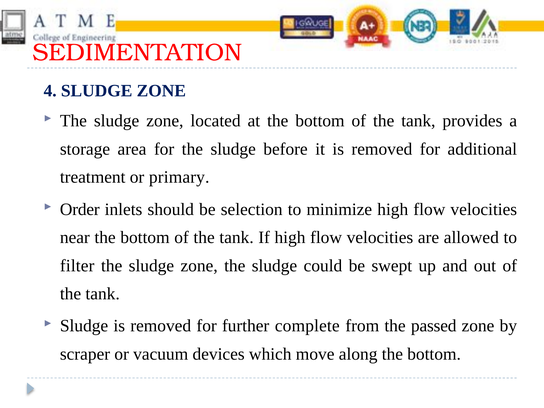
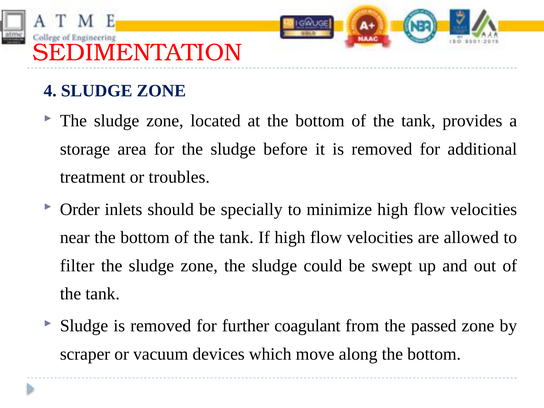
primary: primary -> troubles (179, 177)
selection: selection -> specially (252, 209)
complete: complete -> coagulant (307, 326)
